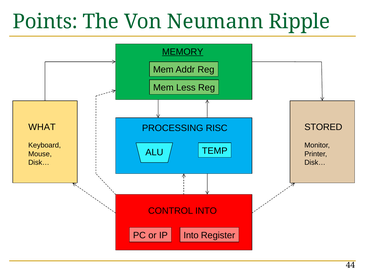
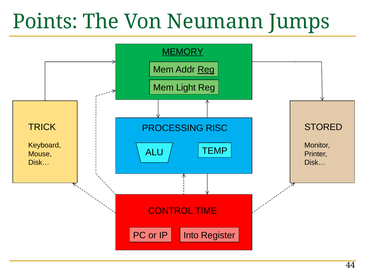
Ripple: Ripple -> Jumps (299, 22)
Reg underline: none -> present (206, 70)
Less: Less -> Light (186, 88)
WHAT: WHAT -> TRICK (42, 127)
CONTROL INTO: INTO -> TIME (206, 211)
